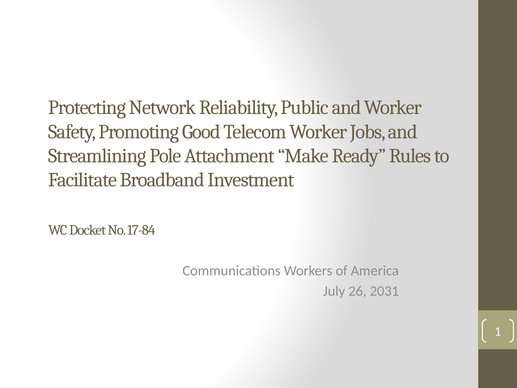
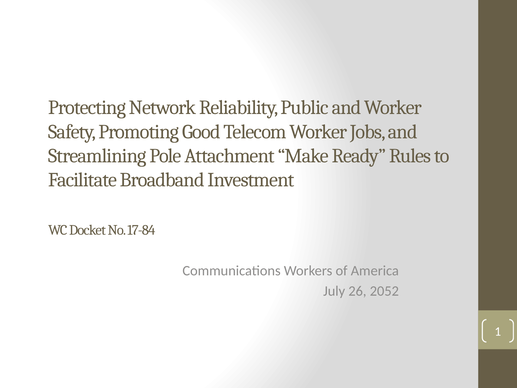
2031: 2031 -> 2052 (384, 291)
